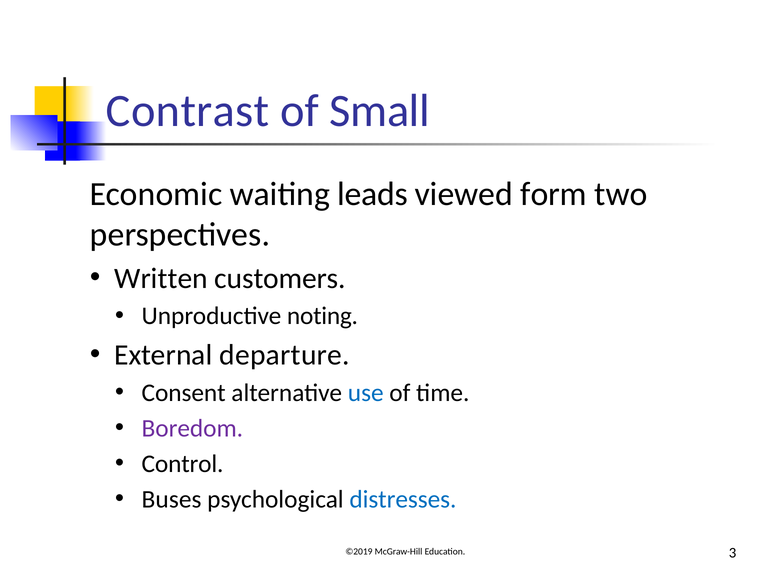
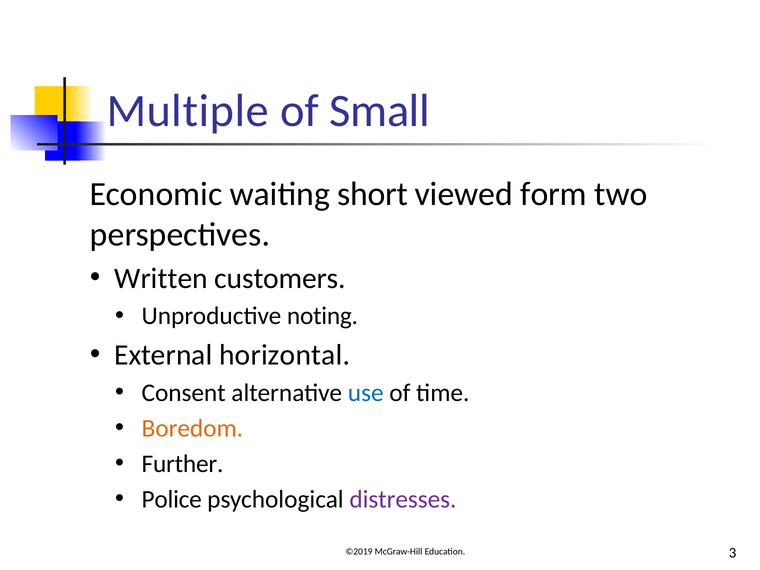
Contrast: Contrast -> Multiple (188, 111)
leads: leads -> short (373, 194)
departure: departure -> horizontal (285, 355)
Boredom colour: purple -> orange (192, 428)
Control: Control -> Further (183, 464)
Buses: Buses -> Police (172, 499)
distresses colour: blue -> purple (403, 499)
